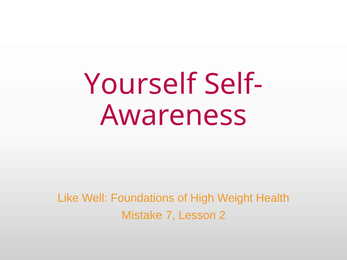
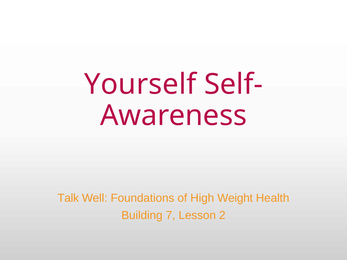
Like: Like -> Talk (68, 198)
Mistake: Mistake -> Building (142, 216)
